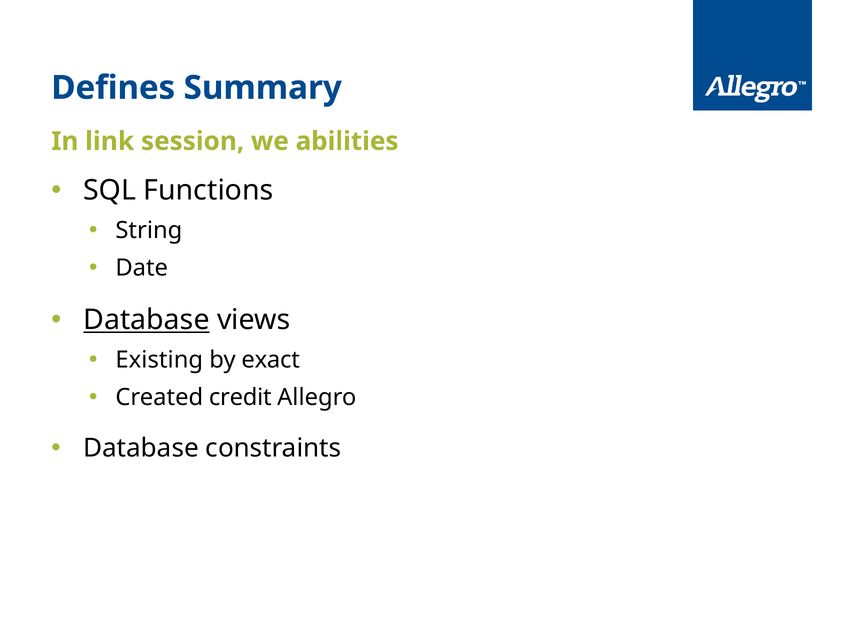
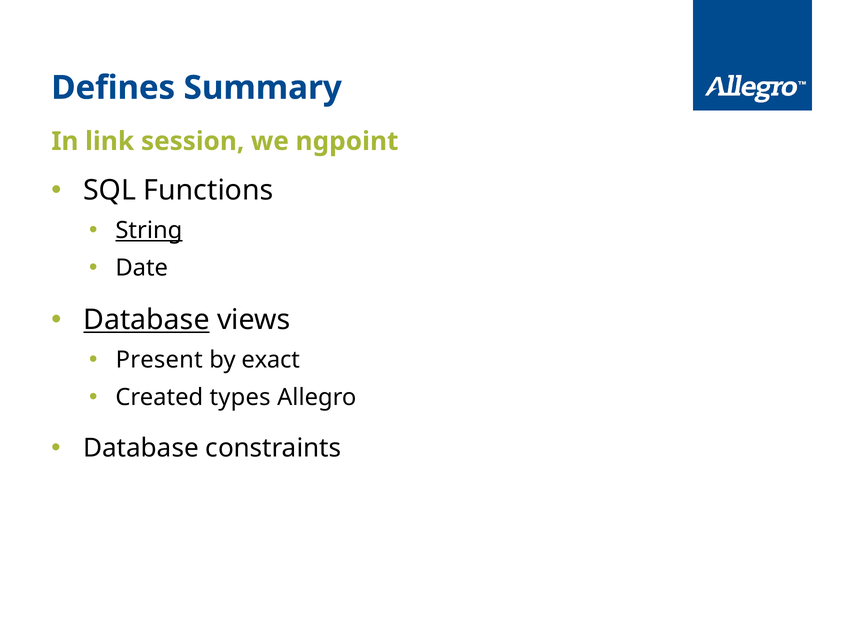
abilities: abilities -> ngpoint (347, 141)
String underline: none -> present (149, 231)
Existing: Existing -> Present (159, 360)
credit: credit -> types (240, 398)
